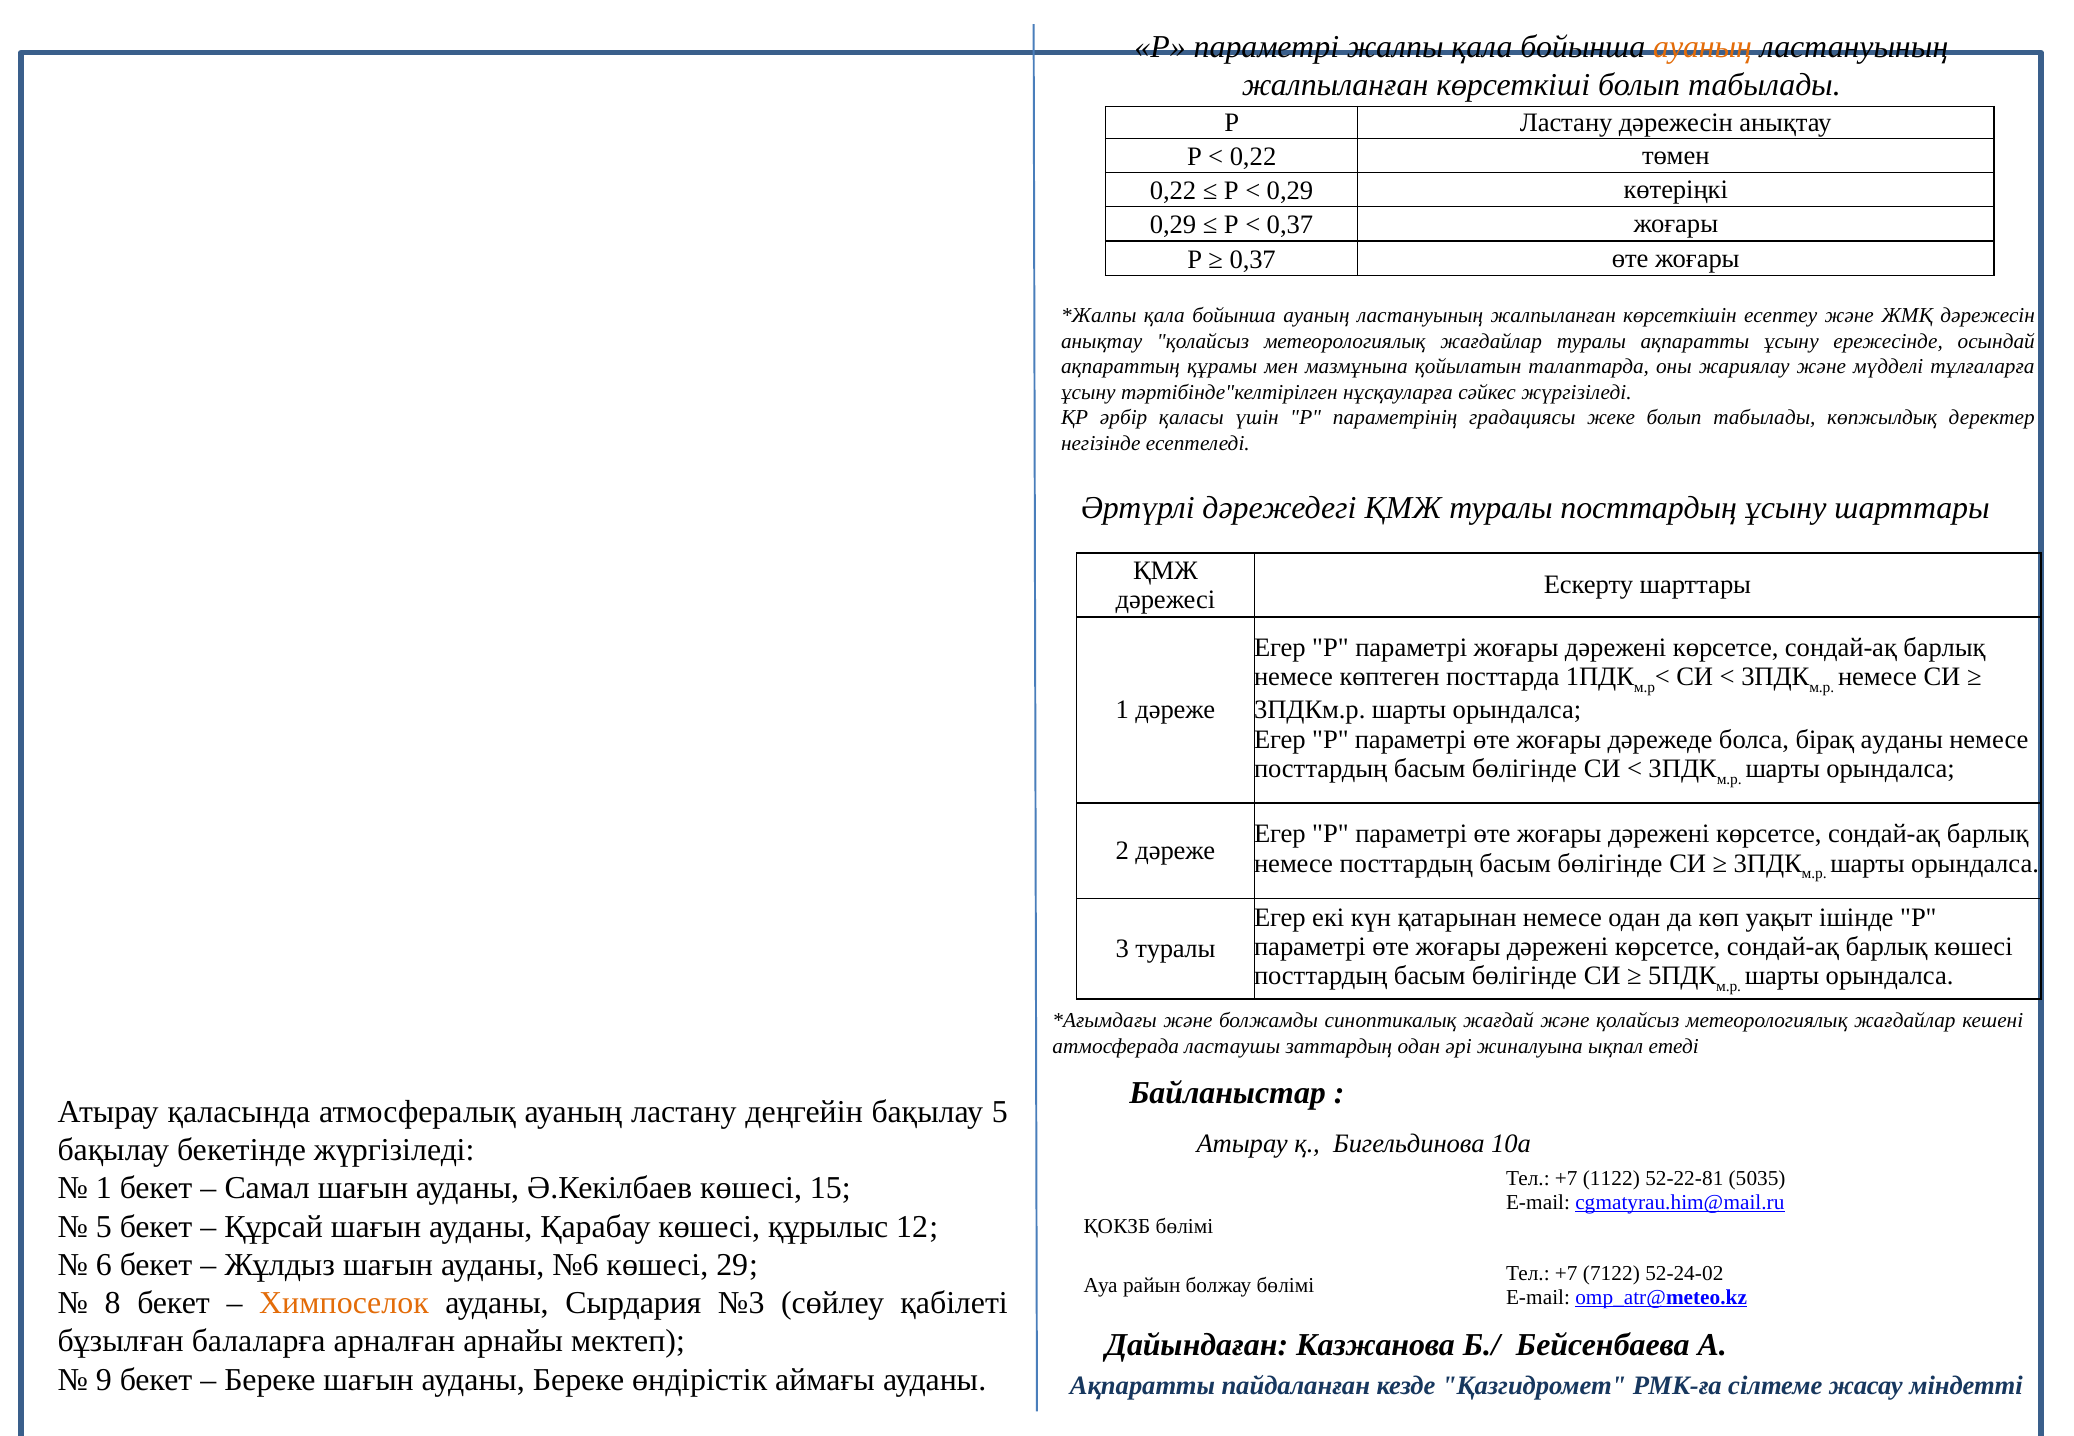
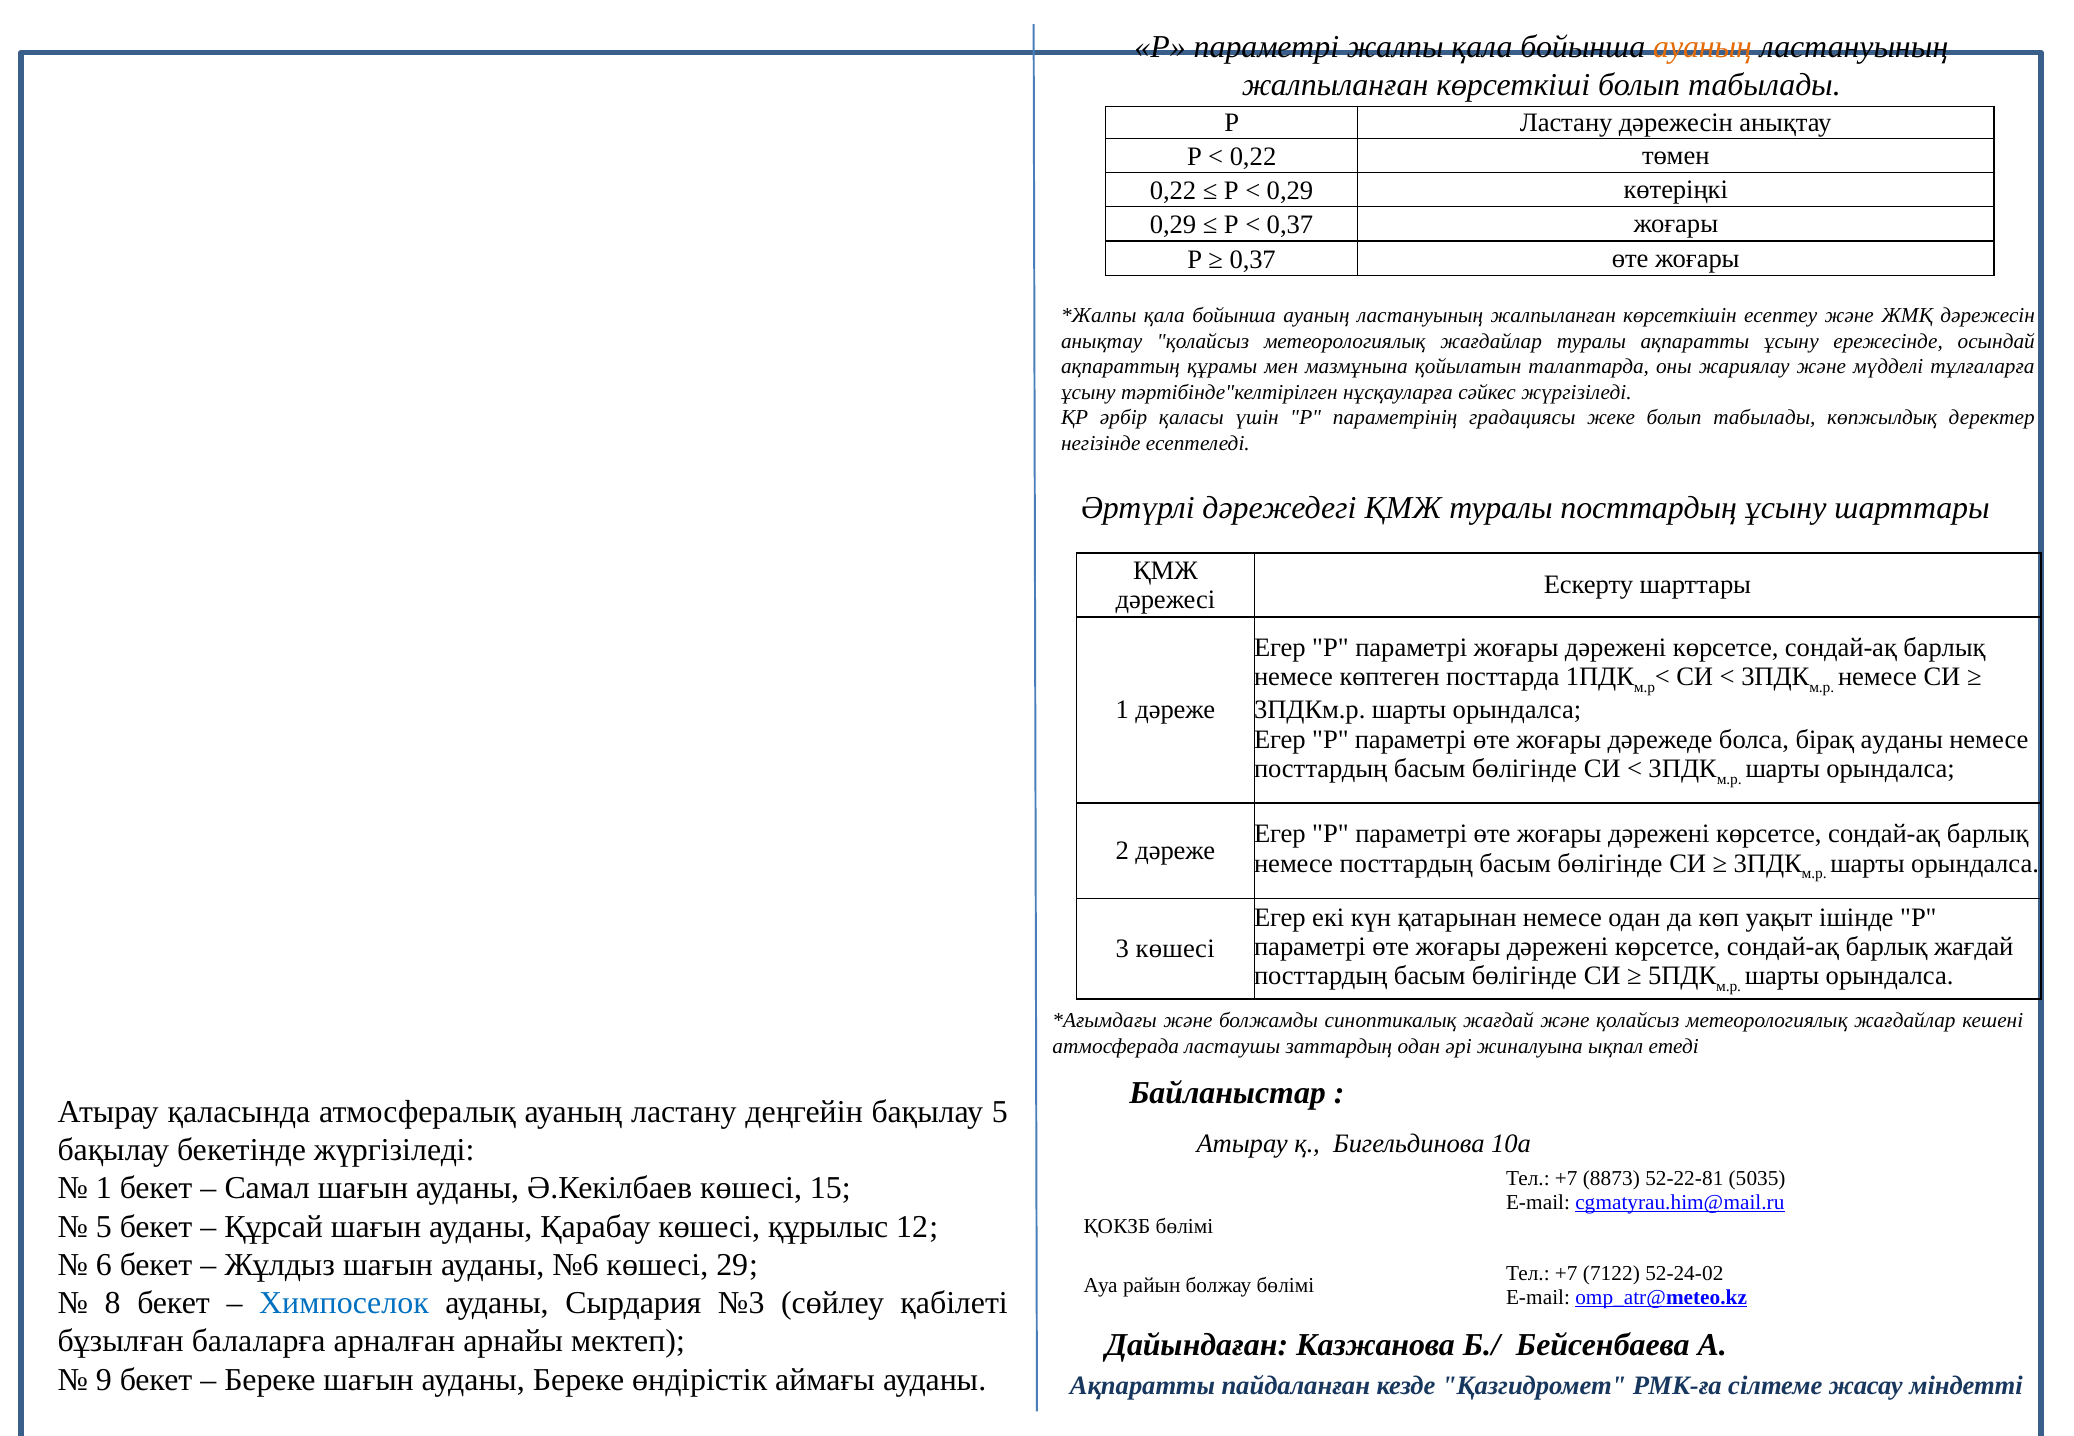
барлық көшесі: көшесі -> жағдай (1974, 947)
3 туралы: туралы -> көшесі (1175, 949)
1122: 1122 -> 8873 (1611, 1179)
Химпоселок colour: orange -> blue (344, 1303)
